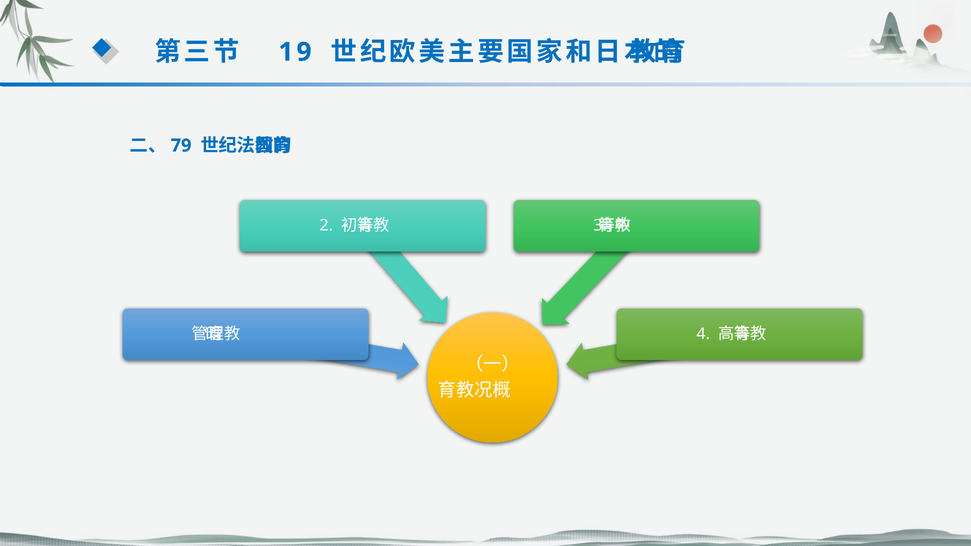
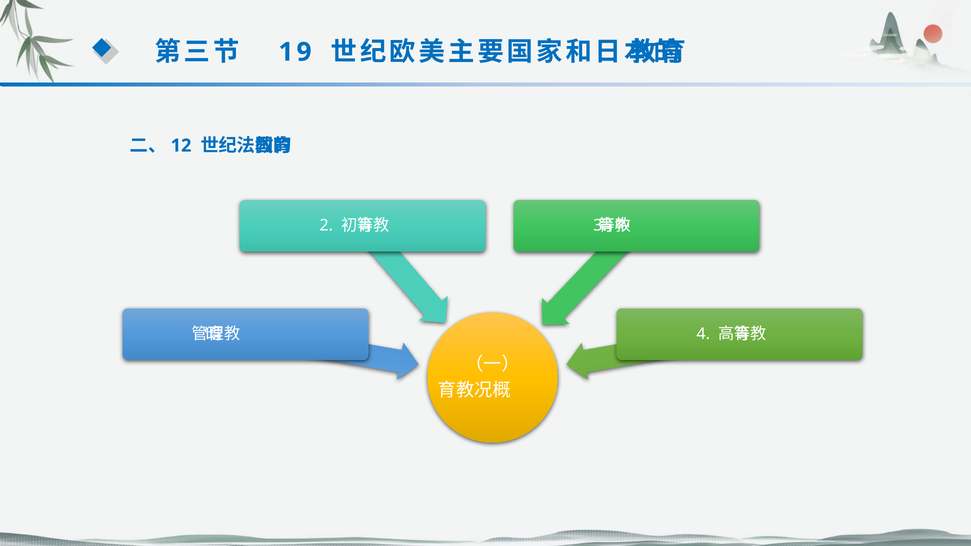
79: 79 -> 12 (181, 146)
